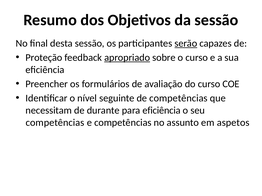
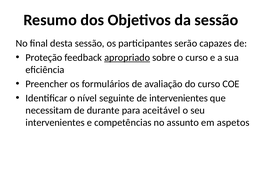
serão underline: present -> none (186, 43)
de competências: competências -> intervenientes (179, 98)
para eficiência: eficiência -> aceitável (161, 111)
competências: competências -> intervenientes (55, 123)
